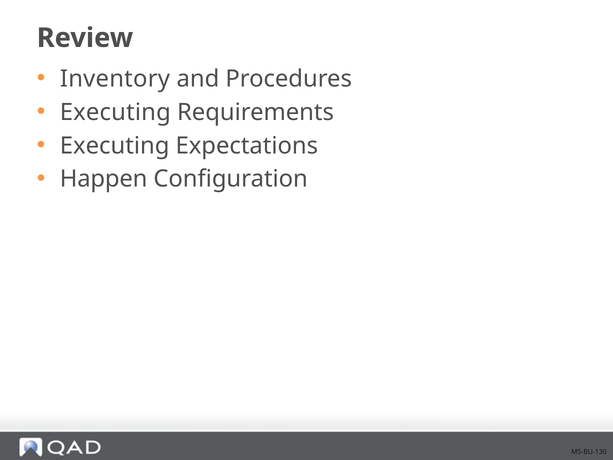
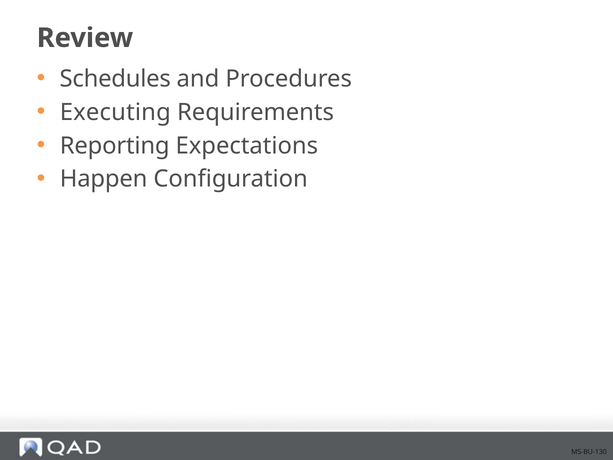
Inventory: Inventory -> Schedules (115, 79)
Executing: Executing -> Reporting (115, 146)
